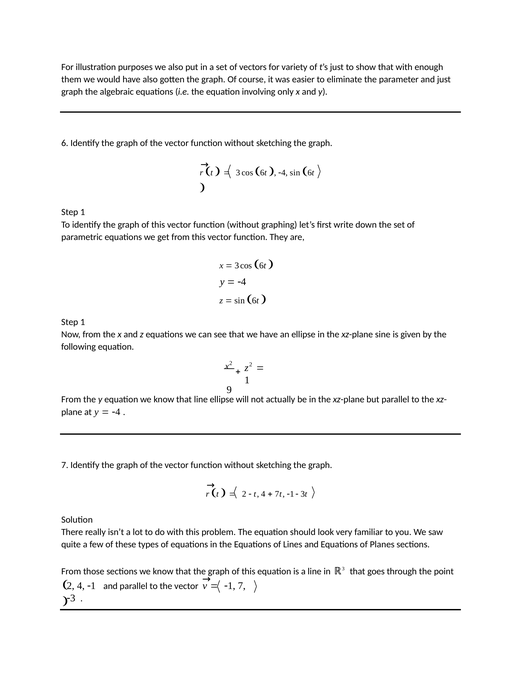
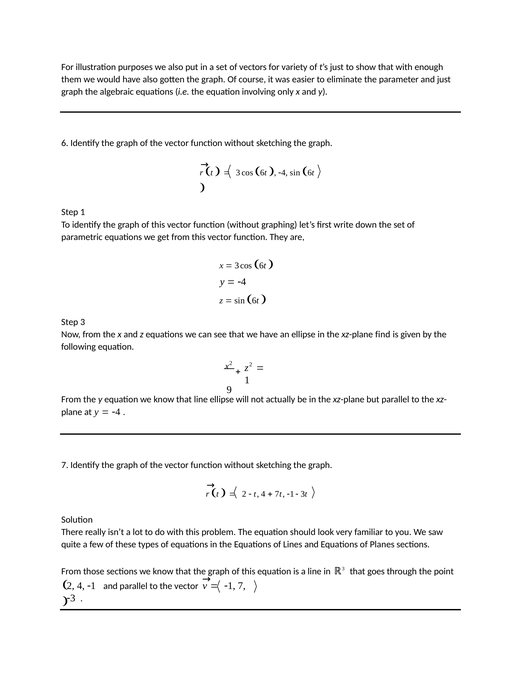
1: 1 -> 3 (83, 322)
sine: sine -> find (383, 335)
